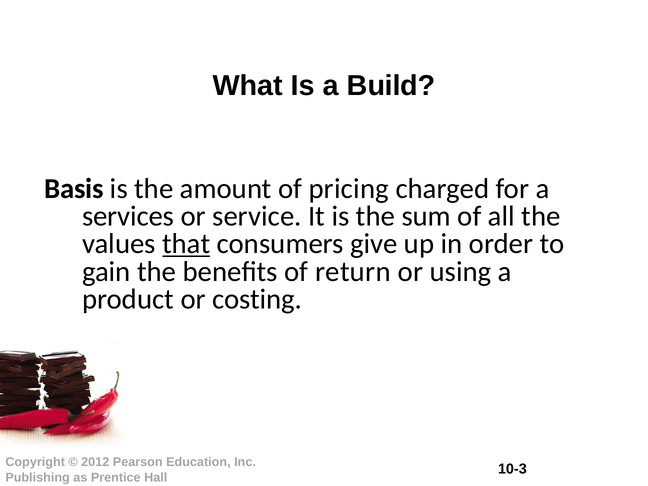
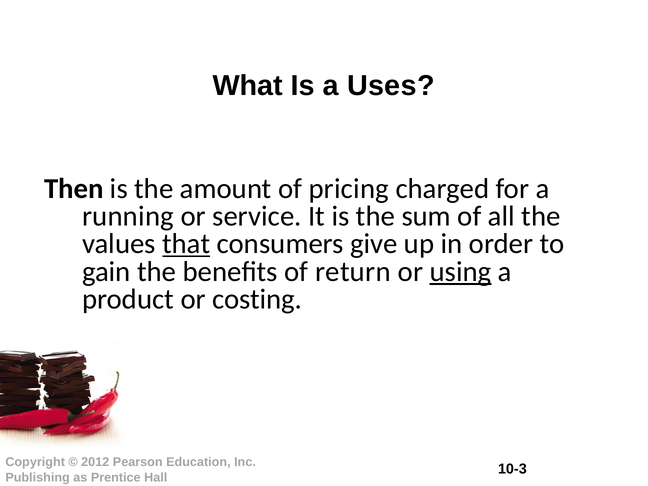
Build: Build -> Uses (391, 86)
Basis: Basis -> Then (74, 189)
services: services -> running (128, 216)
using underline: none -> present (461, 272)
